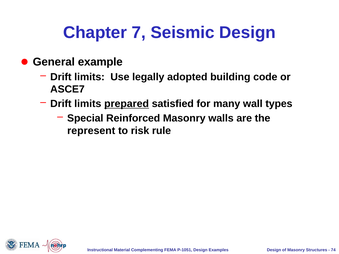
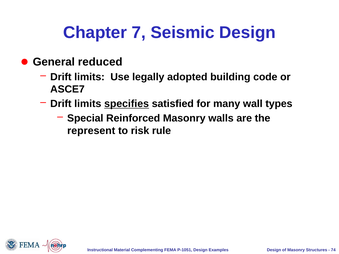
example: example -> reduced (100, 62)
prepared: prepared -> specifies (127, 104)
